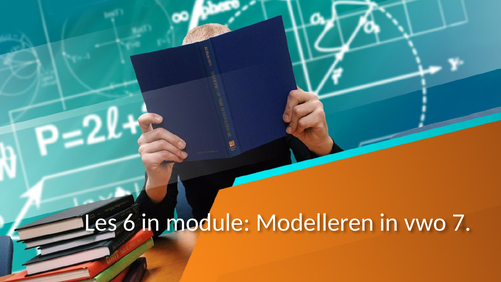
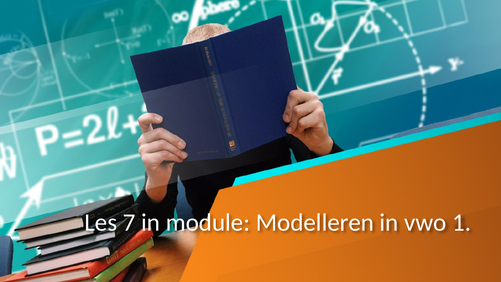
6: 6 -> 7 (129, 222)
7: 7 -> 1 (462, 222)
